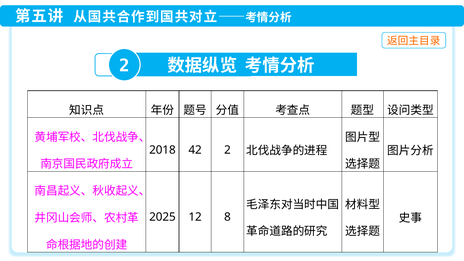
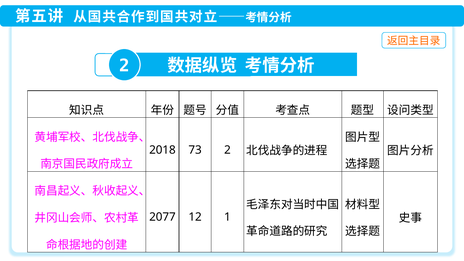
42: 42 -> 73 (195, 150)
2025: 2025 -> 2077 (162, 217)
8: 8 -> 1 (227, 217)
